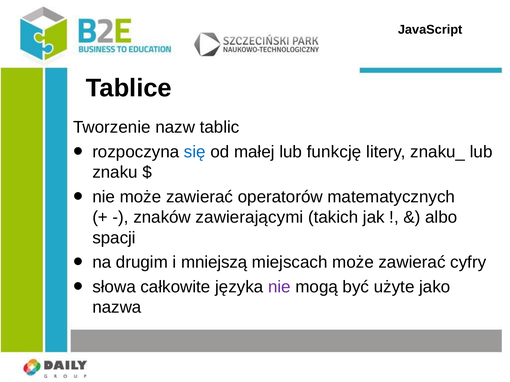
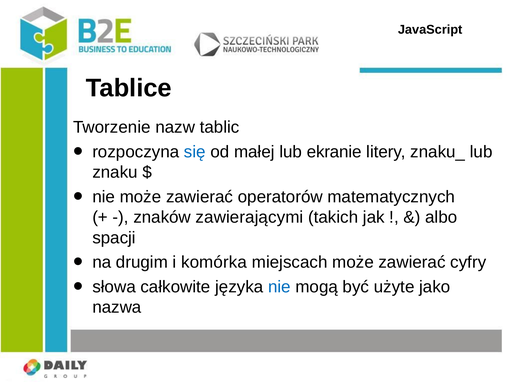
funkcję: funkcję -> ekranie (334, 152)
mniejszą: mniejszą -> komórka (214, 263)
nie colour: purple -> blue (279, 287)
